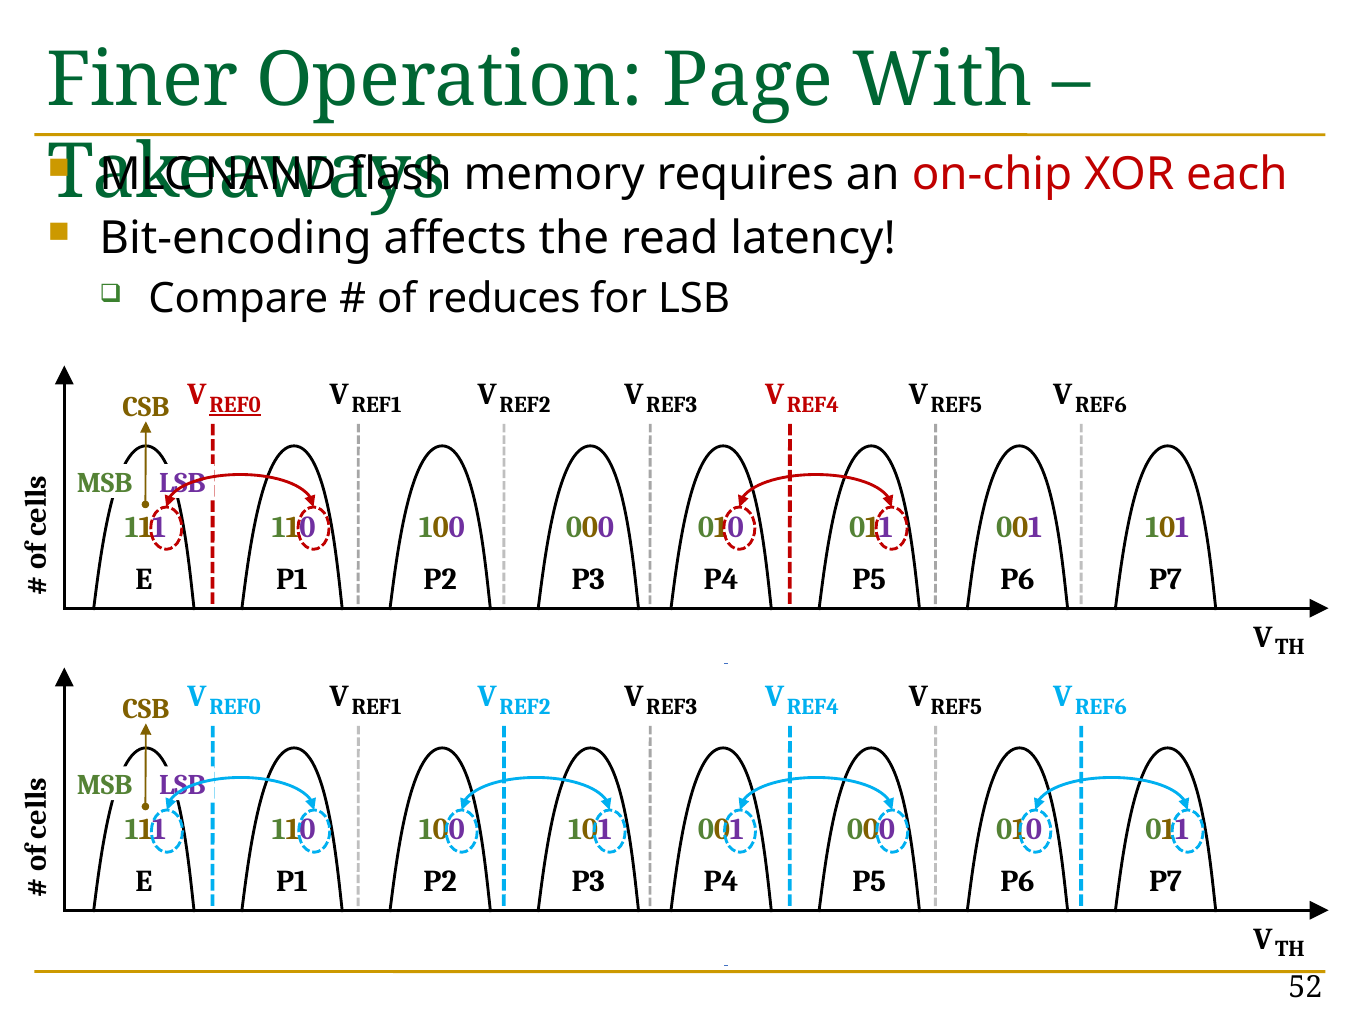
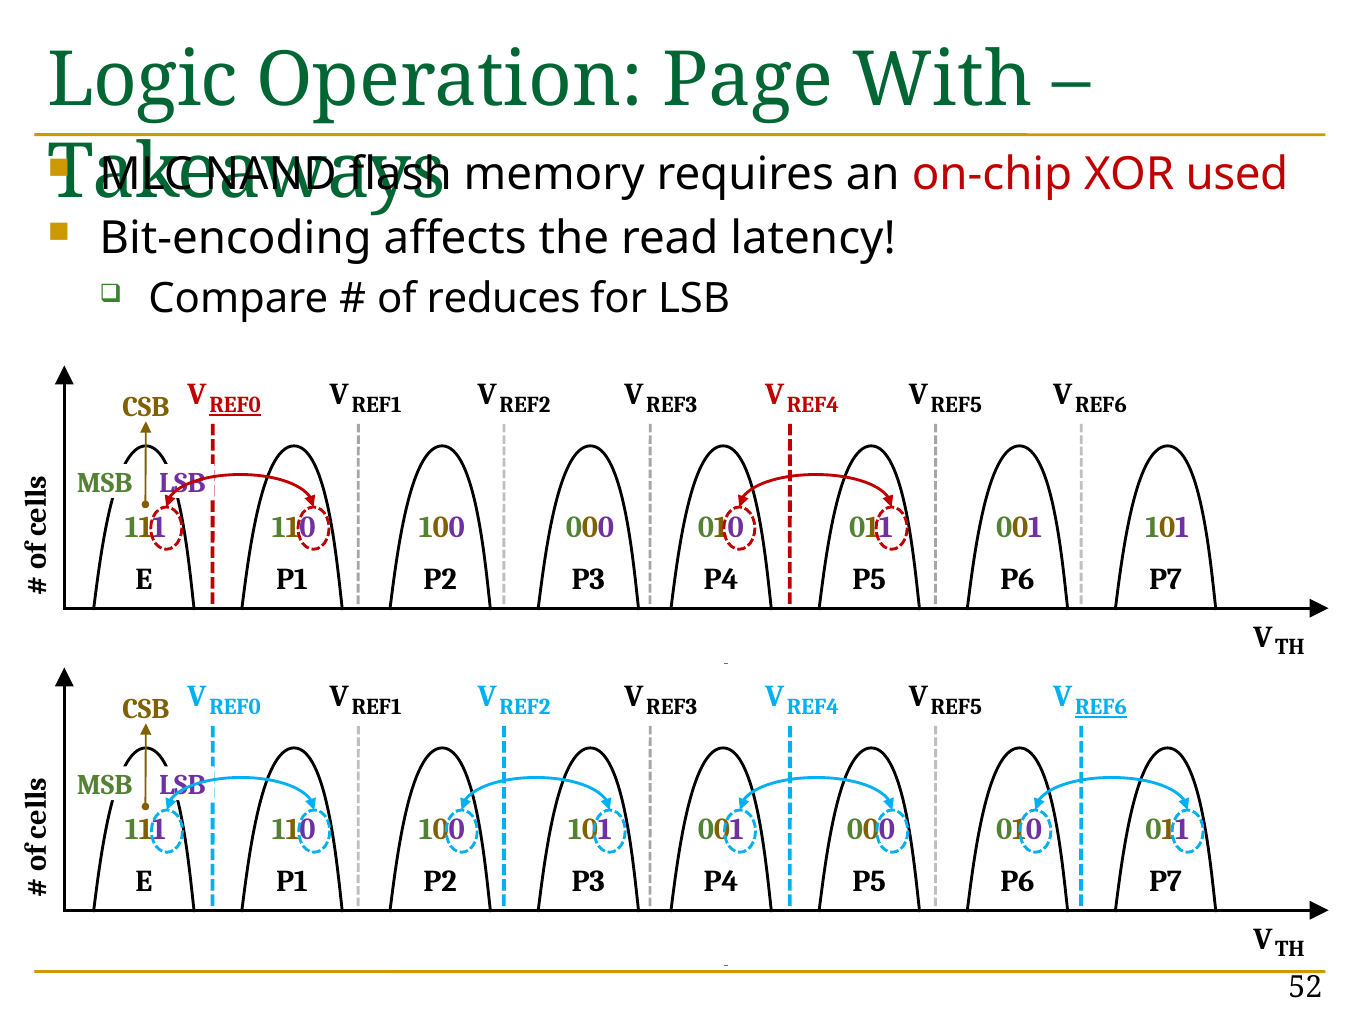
Finer: Finer -> Logic (143, 81)
each: each -> used (1237, 175)
REF6 underline: none -> present (1101, 707)
